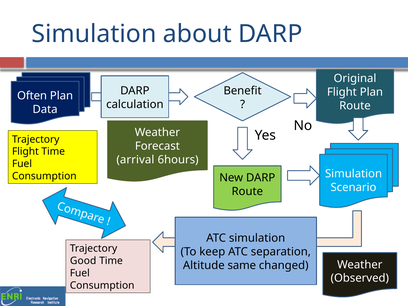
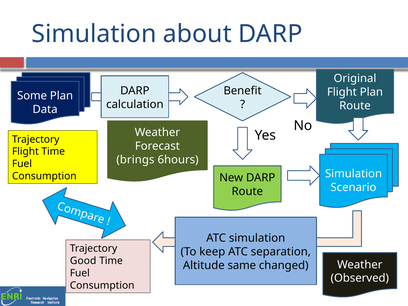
Often: Often -> Some (32, 96)
arrival: arrival -> brings (135, 160)
